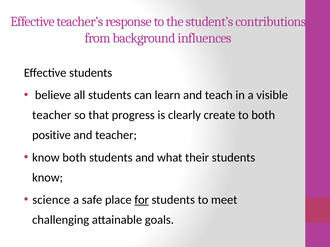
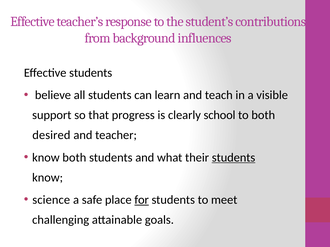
teacher: teacher -> support (52, 115)
create: create -> school (220, 115)
positive: positive -> desired (51, 135)
students underline: none -> present (234, 158)
